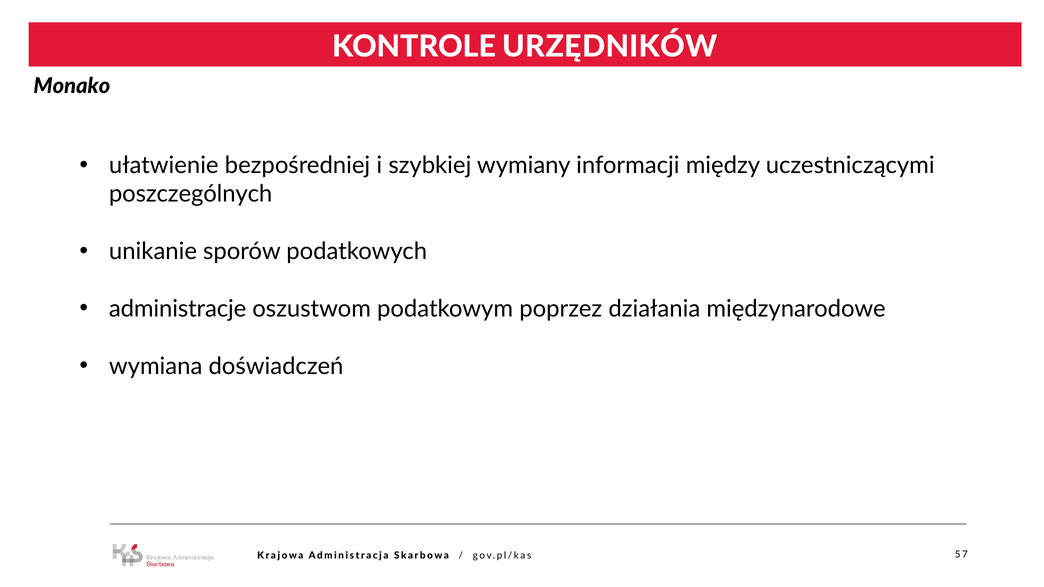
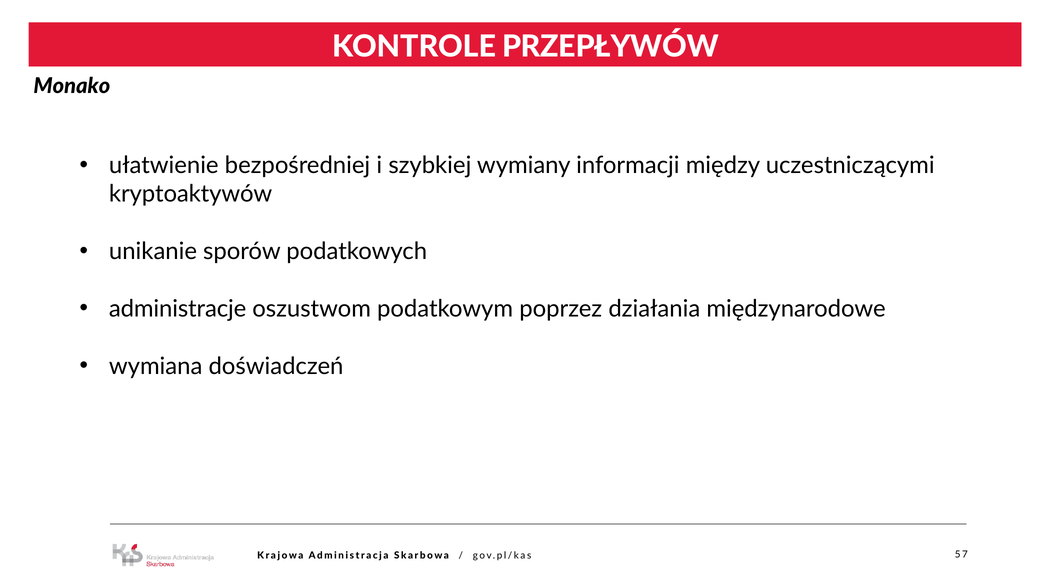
URZĘDNIKÓW: URZĘDNIKÓW -> PRZEPŁYWÓW (610, 47)
poszczególnych: poszczególnych -> kryptoaktywów (191, 194)
